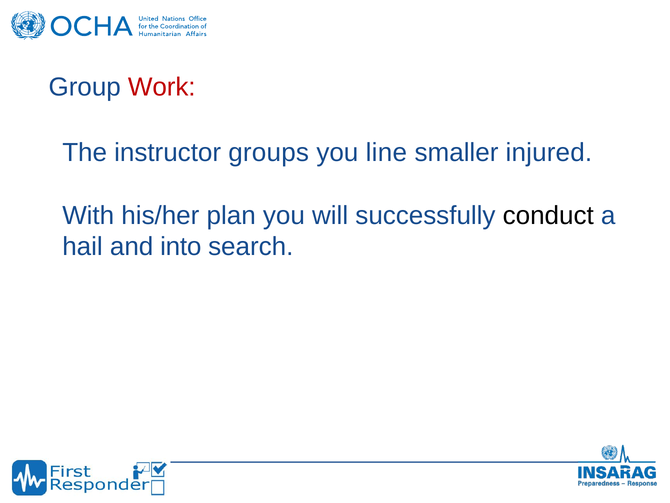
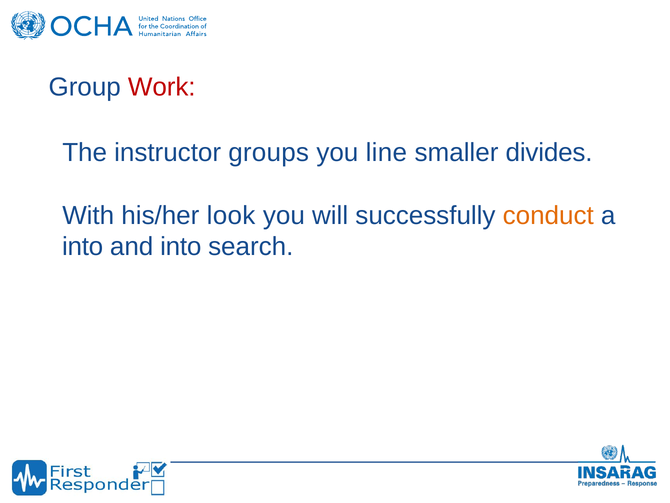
injured: injured -> divides (549, 153)
plan: plan -> look (231, 215)
conduct colour: black -> orange (548, 215)
hail: hail -> into (83, 246)
